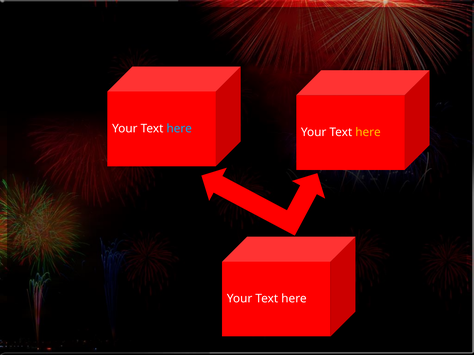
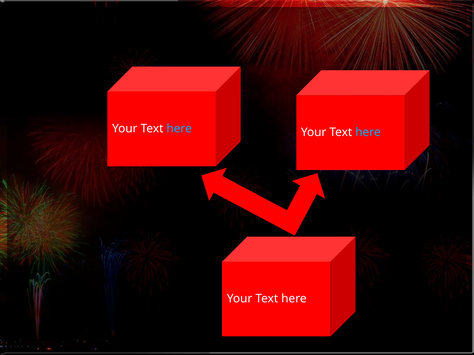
here colour: yellow -> light blue (368, 132)
